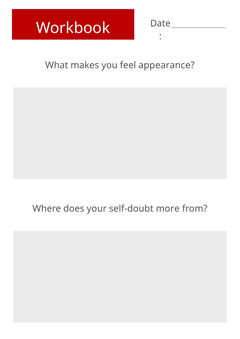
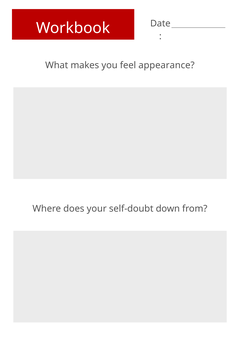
more: more -> down (168, 209)
